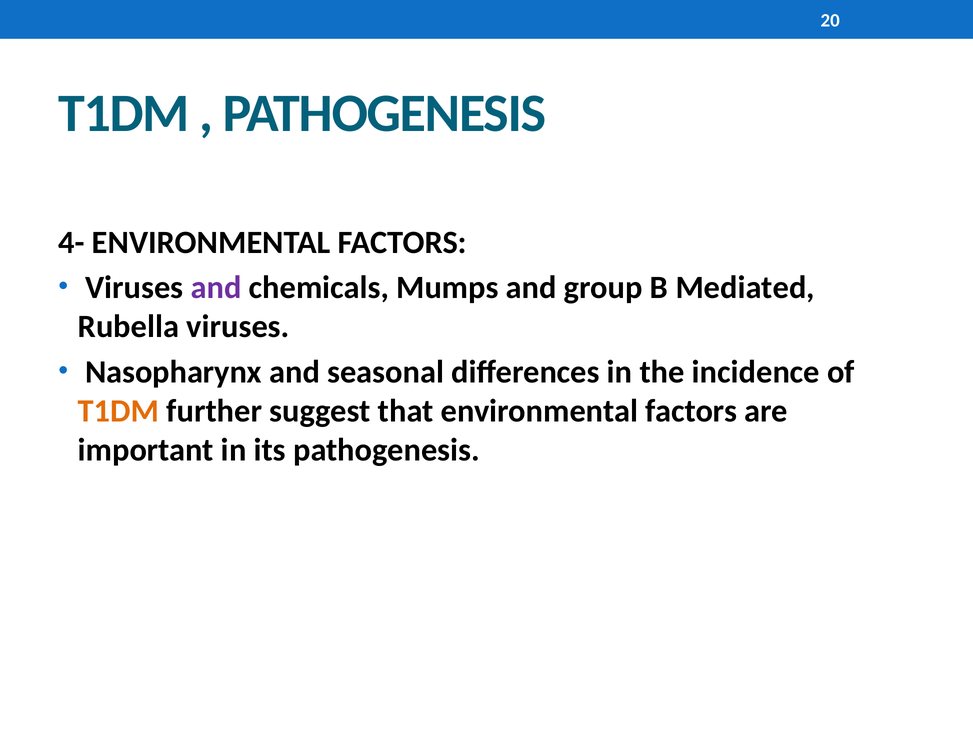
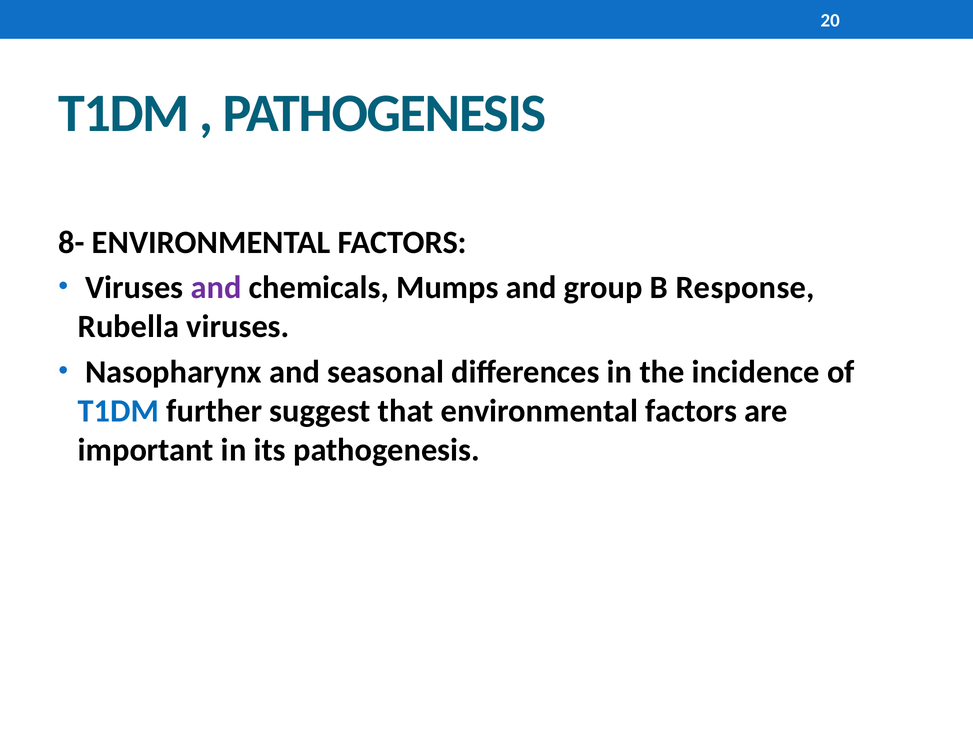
4-: 4- -> 8- (72, 242)
Mediated: Mediated -> Response (745, 288)
T1DM colour: orange -> blue (118, 411)
